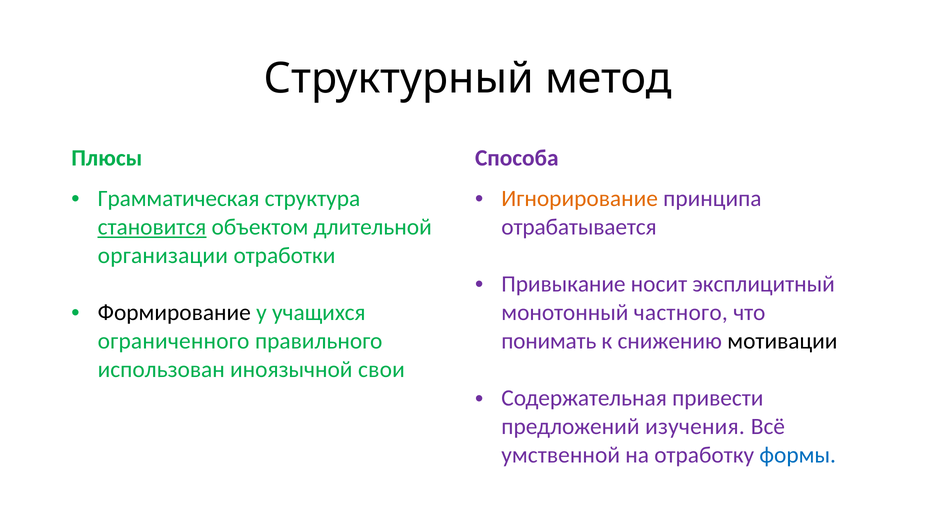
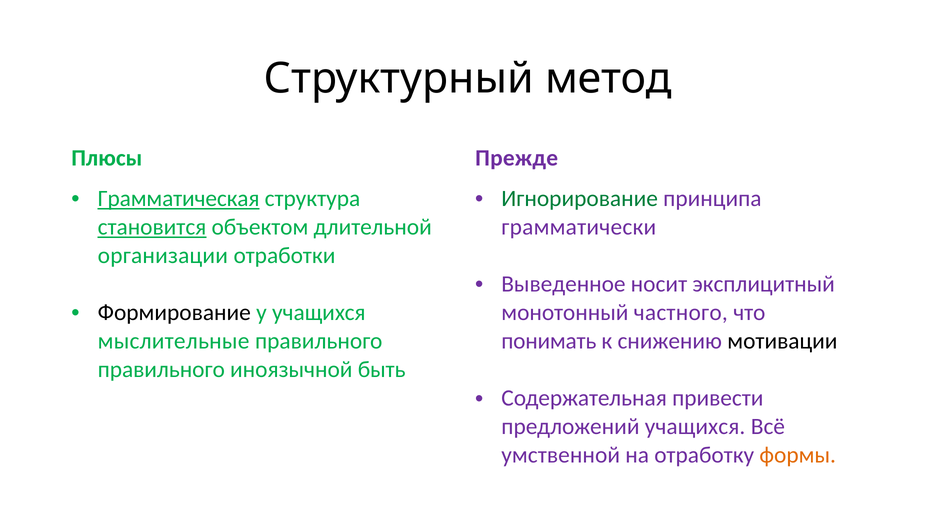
Способа: Способа -> Прежде (517, 158)
Грамматическая underline: none -> present (179, 199)
Игнорирование colour: orange -> green (580, 199)
отрабатывается: отрабатывается -> грамматически (579, 227)
Привыкание: Привыкание -> Выведенное (563, 284)
ограниченного: ограниченного -> мыслительные (174, 342)
использован: использован -> правильного (161, 370)
свои: свои -> быть (382, 370)
предложений изучения: изучения -> учащихся (695, 427)
формы colour: blue -> orange (798, 456)
